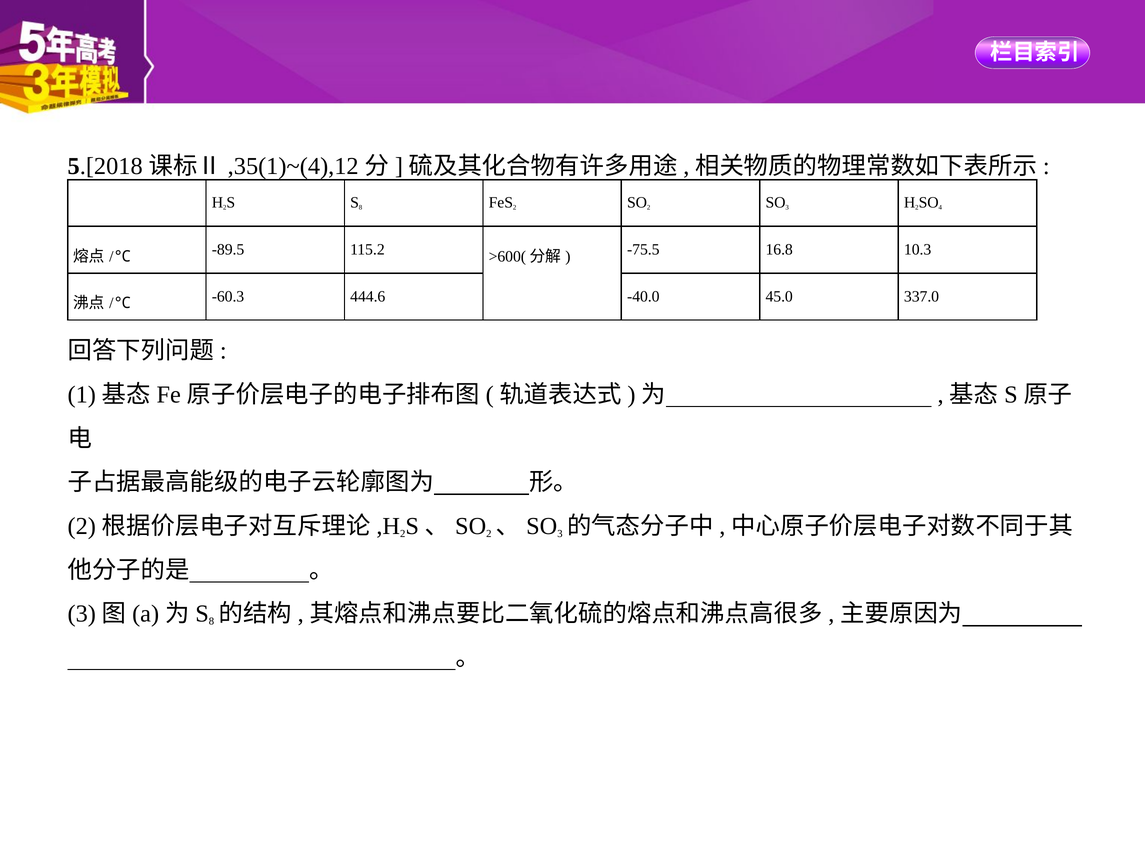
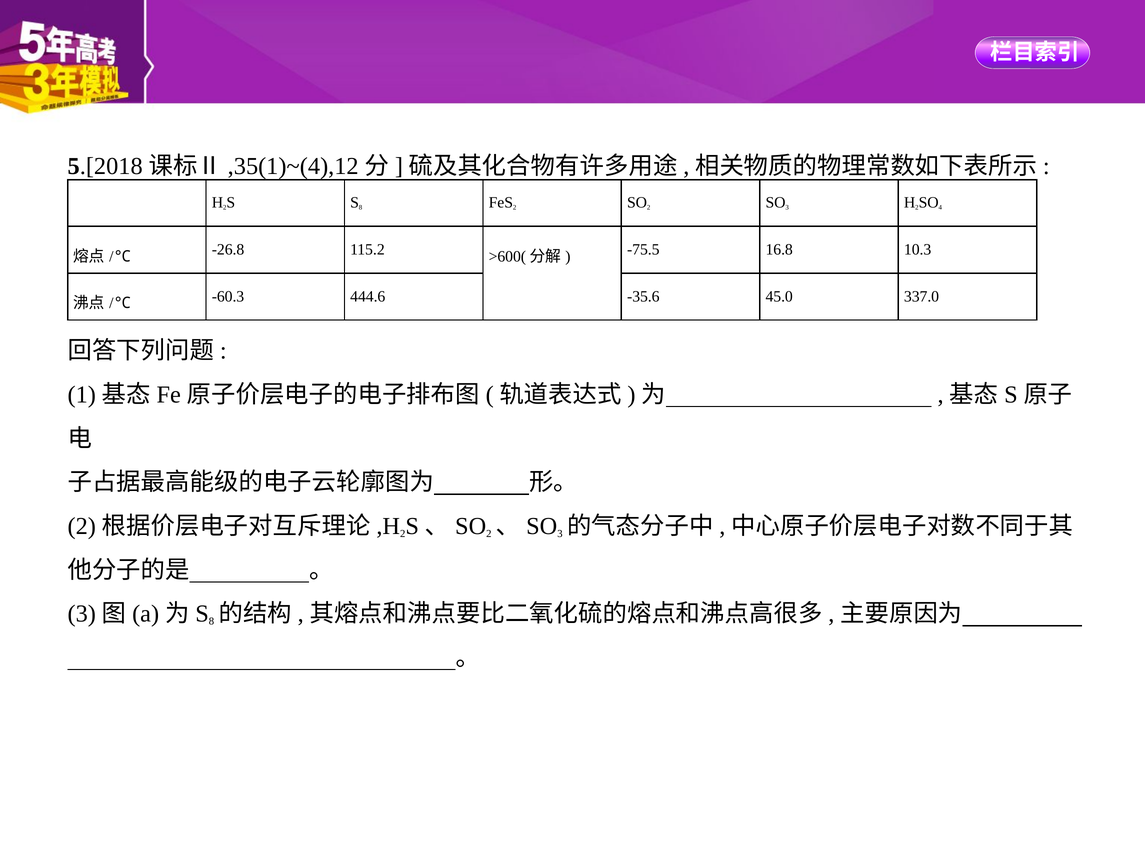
-89.5: -89.5 -> -26.8 (228, 249)
-40.0: -40.0 -> -35.6 (643, 296)
